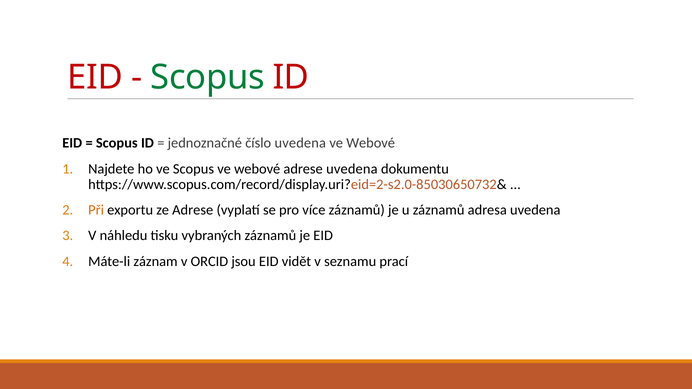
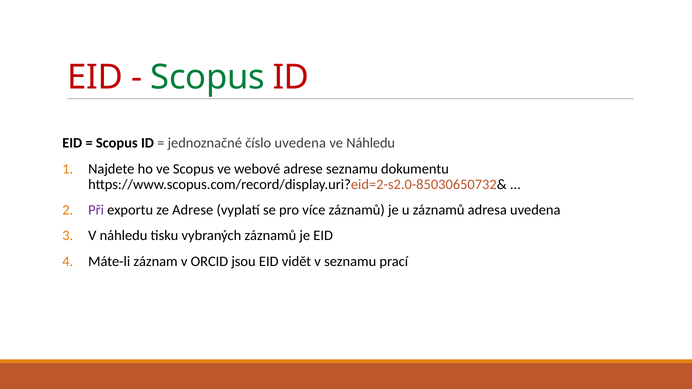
Webové: Webové -> Náhledu (371, 143)
adrese uvedena: uvedena -> seznamu (352, 169)
Při colour: orange -> purple (96, 210)
